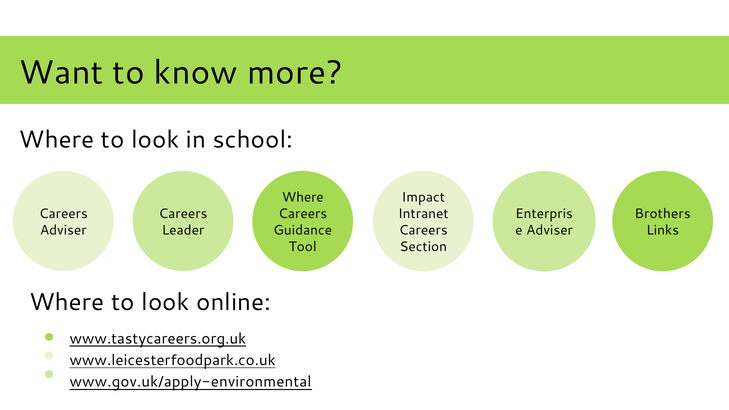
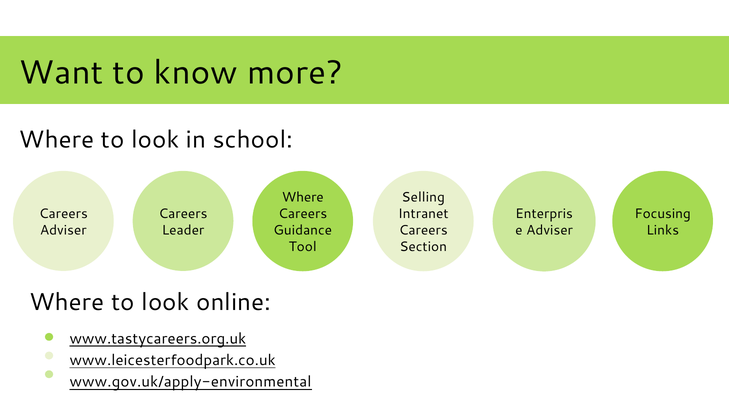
Impact: Impact -> Selling (423, 197)
Brothers: Brothers -> Focusing (663, 214)
